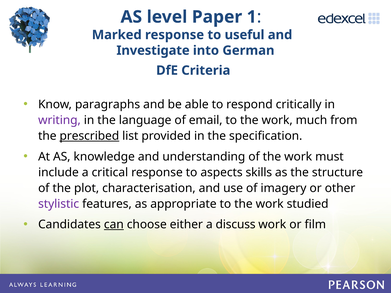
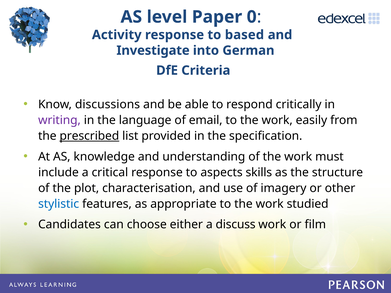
1: 1 -> 0 (252, 17)
Marked: Marked -> Activity (117, 35)
useful: useful -> based (244, 35)
paragraphs: paragraphs -> discussions (108, 105)
much: much -> easily (311, 120)
stylistic colour: purple -> blue (59, 204)
can underline: present -> none (114, 225)
